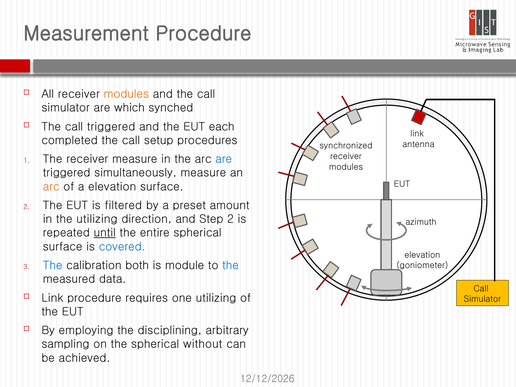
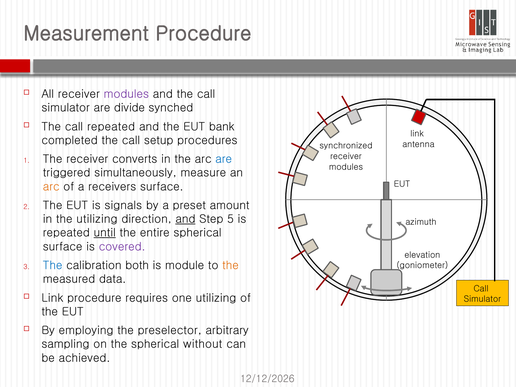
modules colour: orange -> purple (126, 94)
which: which -> divide (129, 108)
call triggered: triggered -> repeated (111, 127)
each: each -> bank (222, 127)
receiver measure: measure -> converts (135, 159)
a elevation: elevation -> receivers (112, 187)
filtered: filtered -> signals (123, 205)
and underline: none -> present (185, 219)
Step 2: 2 -> 5 (231, 219)
covered colour: blue -> purple (122, 247)
the colour: blue -> orange (231, 265)
disciplining: disciplining -> preselector (170, 330)
